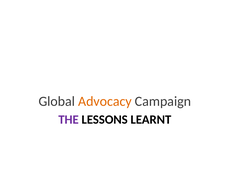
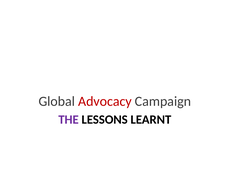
Advocacy colour: orange -> red (105, 101)
